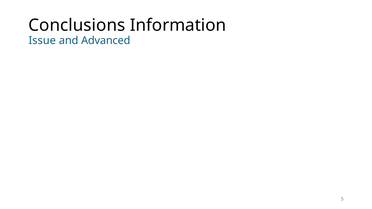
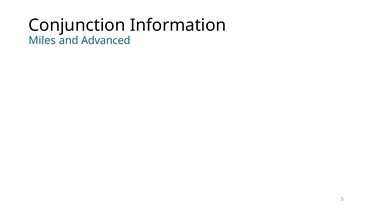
Conclusions: Conclusions -> Conjunction (77, 25)
Issue: Issue -> Miles (42, 40)
